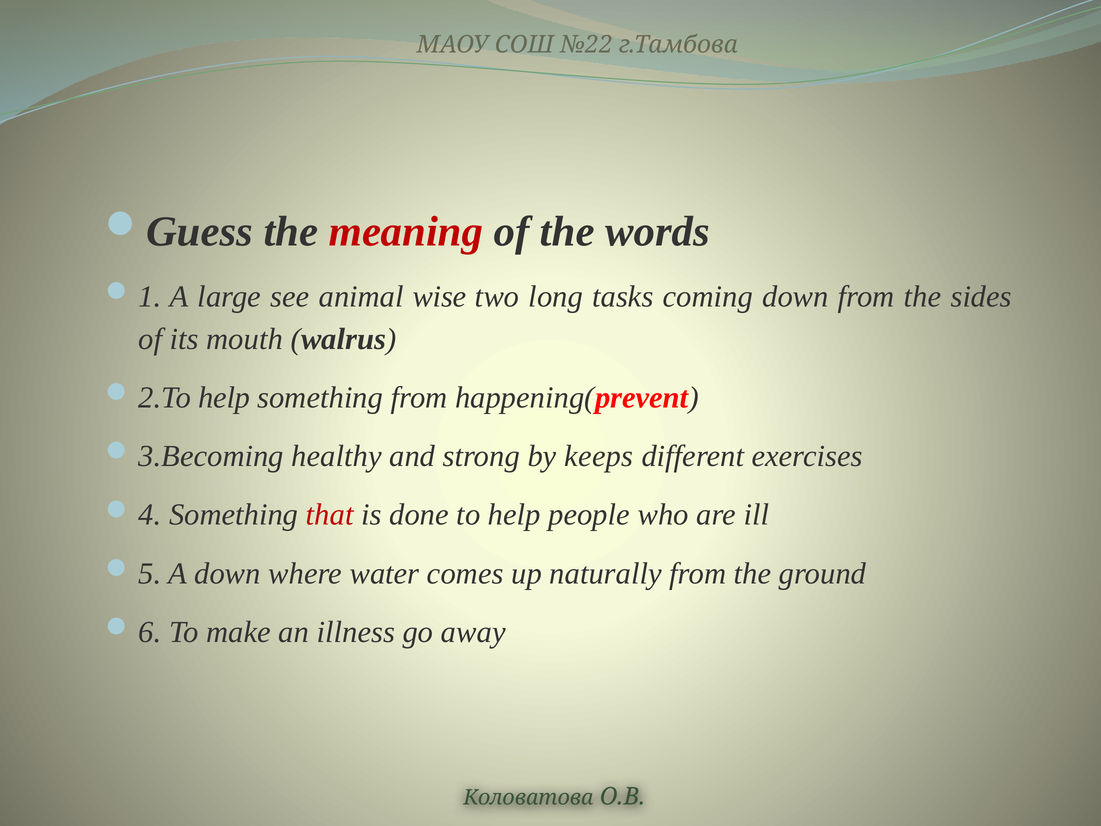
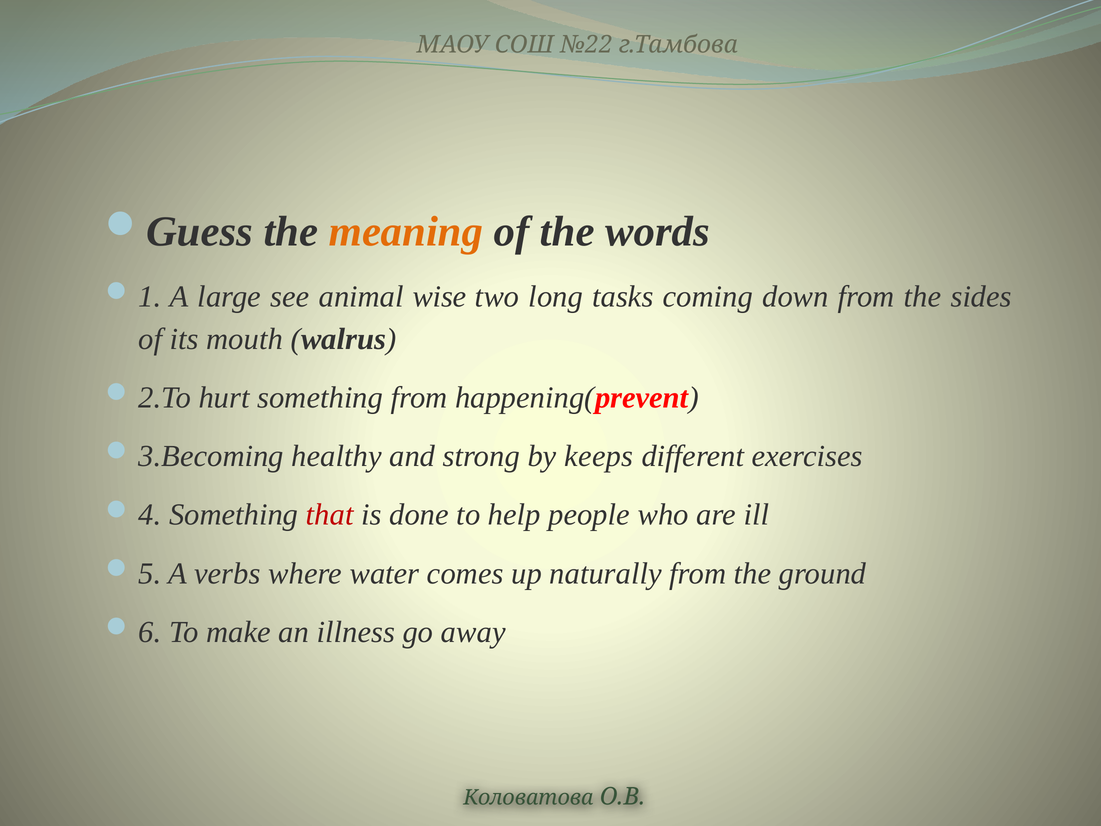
meaning colour: red -> orange (406, 231)
help: help -> hurt (224, 397)
A down: down -> verbs (227, 573)
